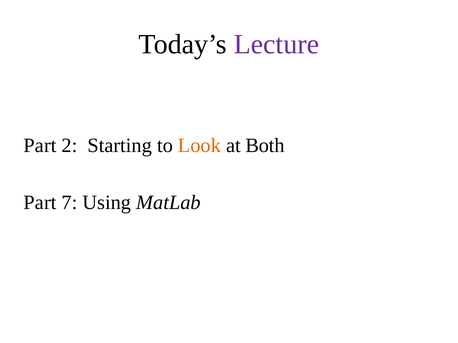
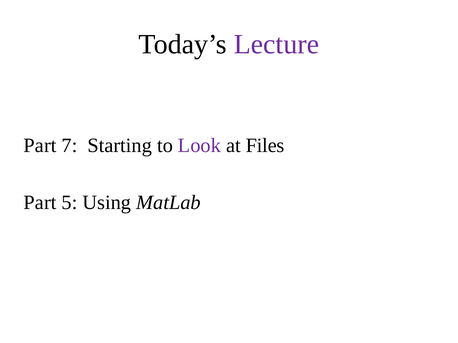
2: 2 -> 7 (69, 146)
Look colour: orange -> purple (199, 146)
Both: Both -> Files (265, 146)
7: 7 -> 5 (69, 203)
